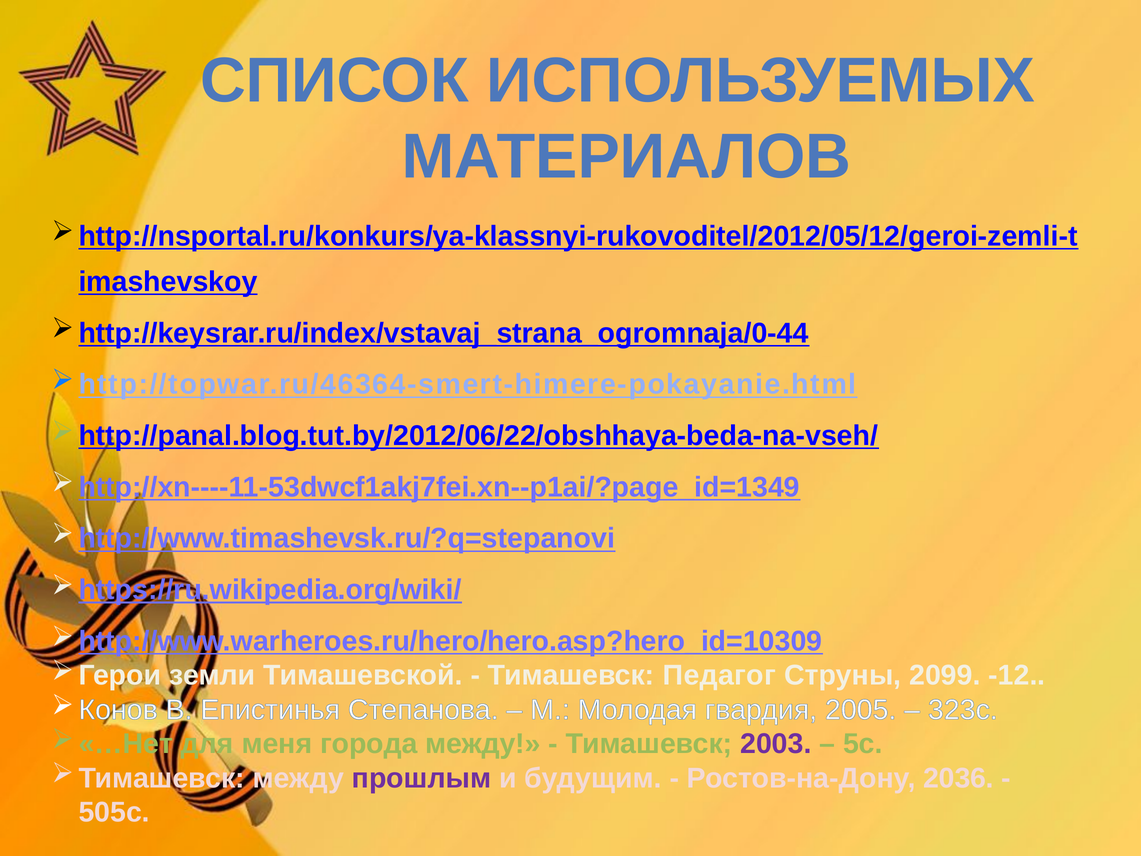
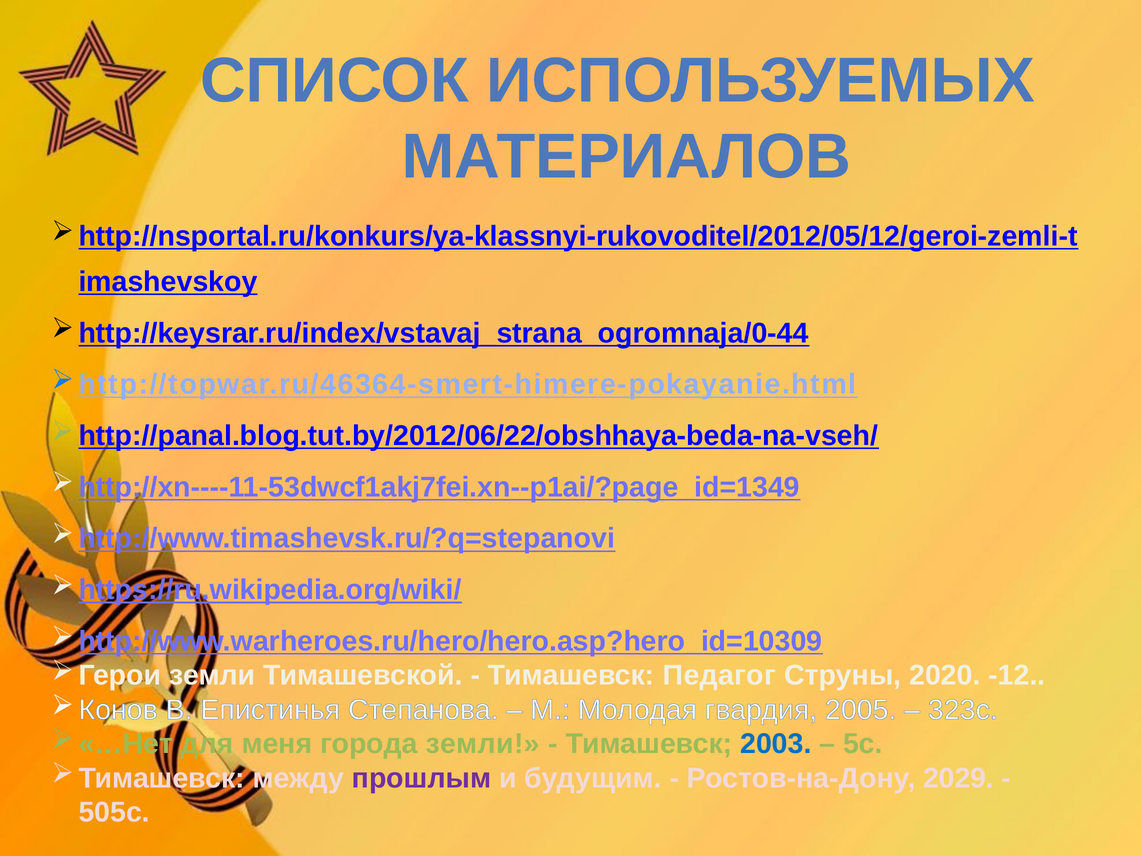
2099: 2099 -> 2020 (945, 675)
города между: между -> земли (483, 744)
2003 colour: purple -> blue (776, 744)
2036: 2036 -> 2029 (958, 778)
